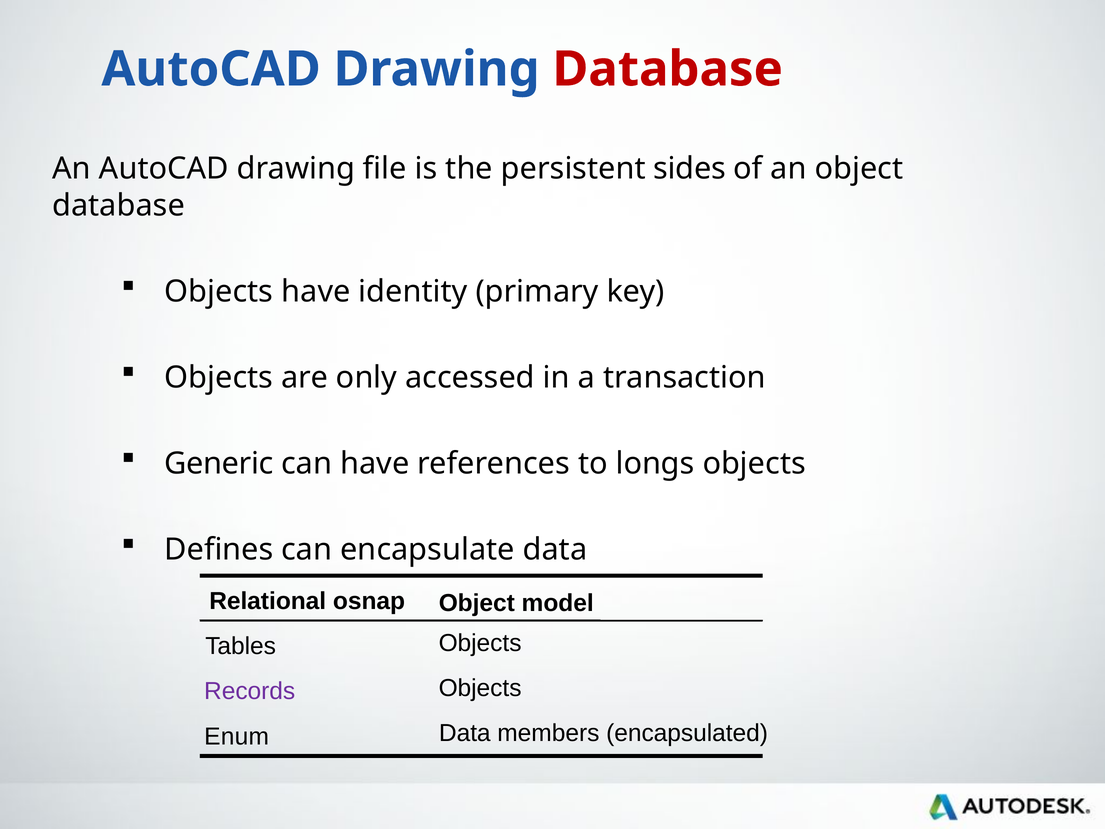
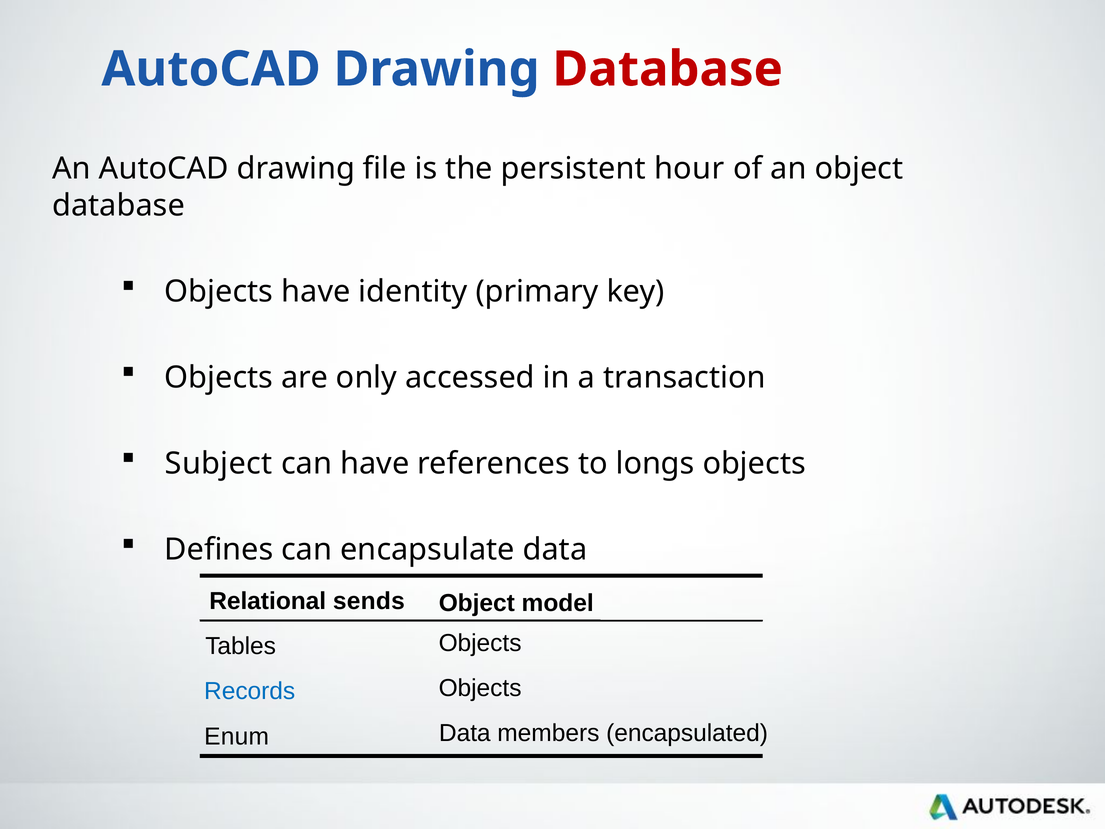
sides: sides -> hour (689, 169)
Generic: Generic -> Subject (219, 463)
osnap: osnap -> sends (369, 601)
Records colour: purple -> blue (250, 691)
